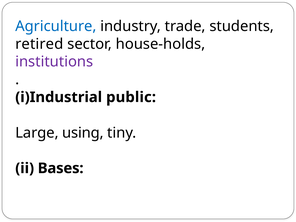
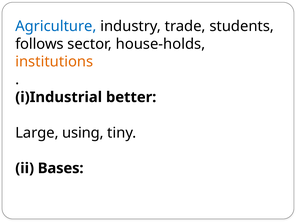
retired: retired -> follows (39, 44)
institutions colour: purple -> orange (54, 62)
public: public -> better (131, 97)
